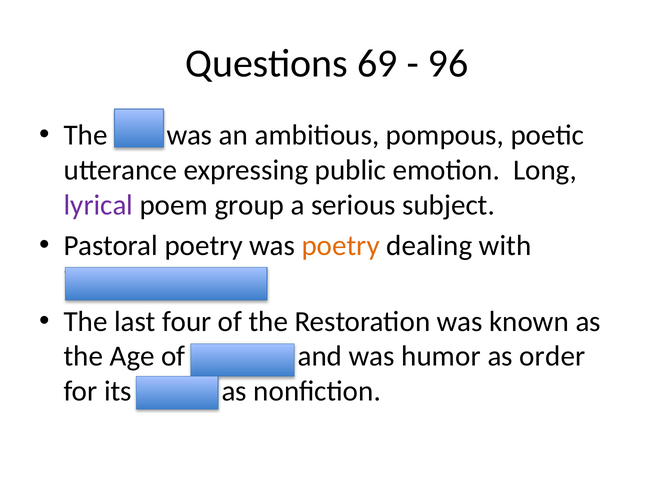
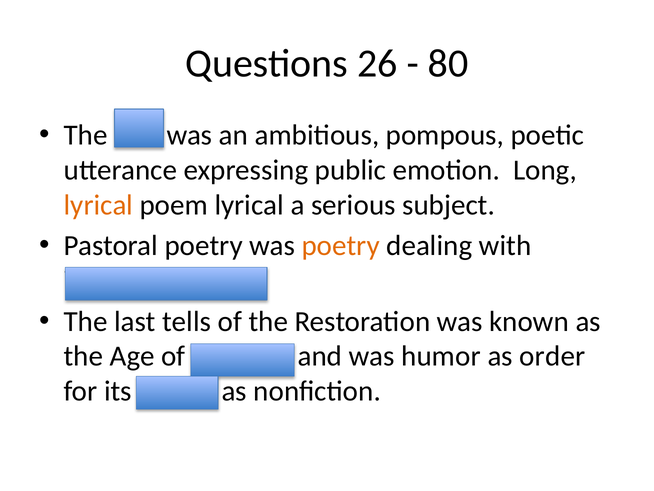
69: 69 -> 26 (377, 63)
96: 96 -> 80 (448, 63)
lyrical colour: purple -> orange (98, 205)
poem group: group -> lyrical (249, 205)
four: four -> tells (187, 321)
